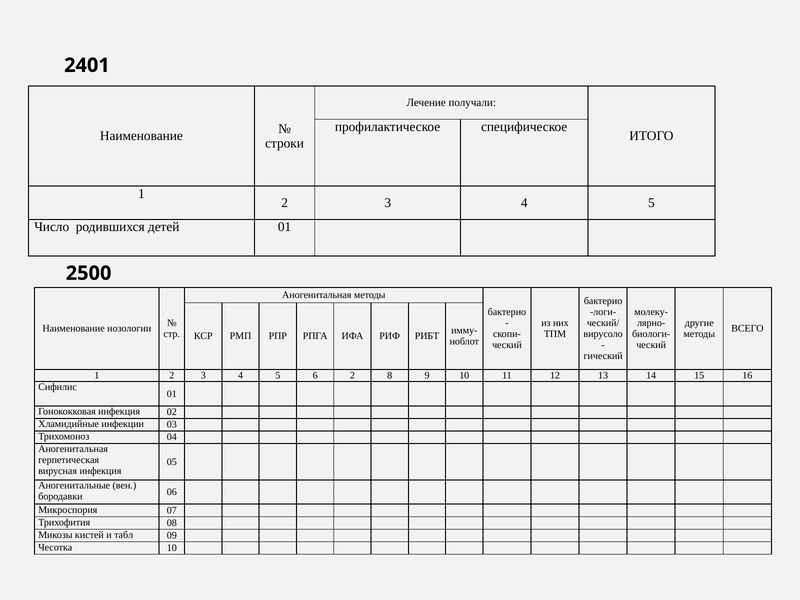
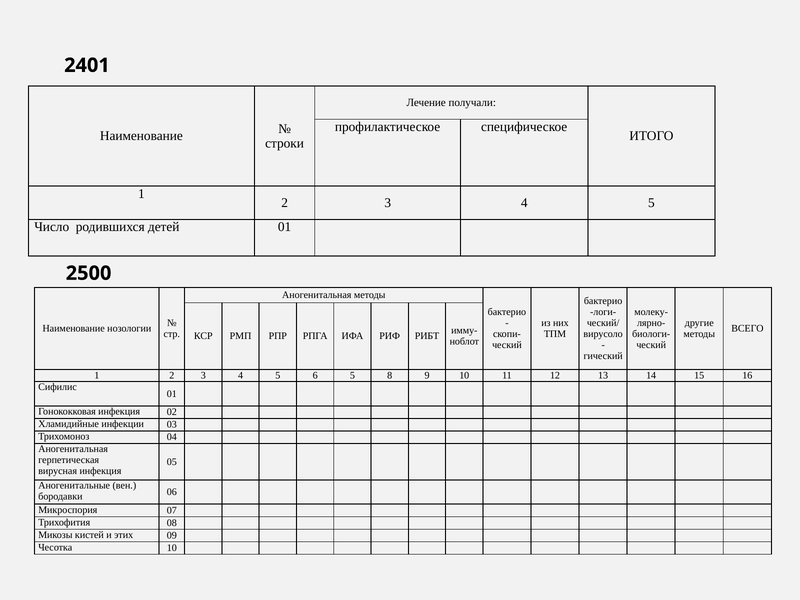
6 2: 2 -> 5 (352, 375)
табл: табл -> этих (124, 535)
